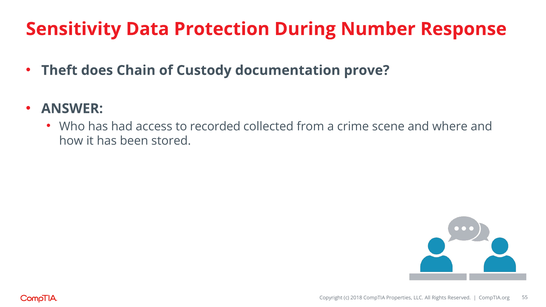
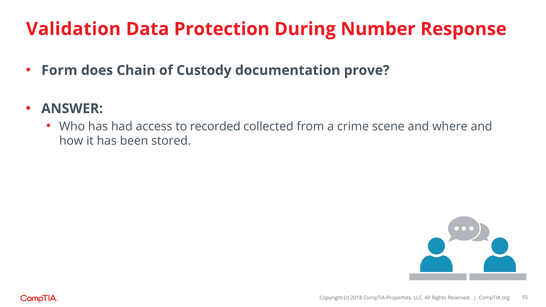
Sensitivity: Sensitivity -> Validation (73, 29)
Theft: Theft -> Form (59, 70)
